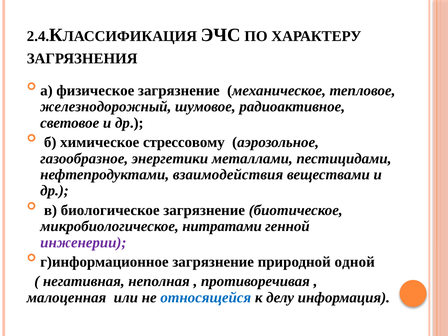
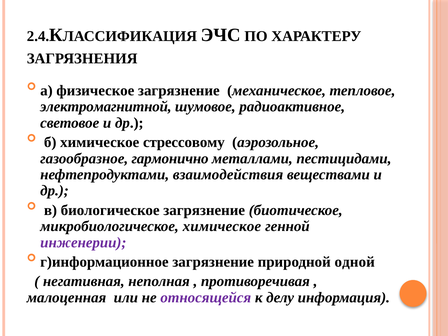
железнодорожный: железнодорожный -> электромагнитной (106, 107)
энергетики: энергетики -> гармонично (170, 158)
микробиологическое нитратами: нитратами -> химическое (222, 226)
относящейся colour: blue -> purple (206, 297)
